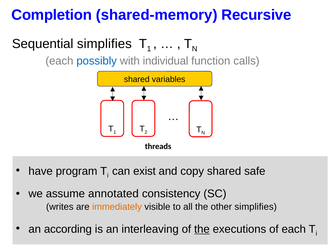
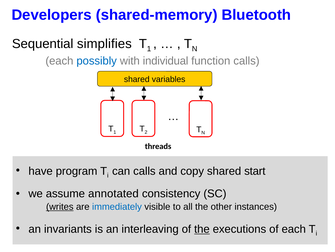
Completion: Completion -> Developers (52, 15)
Recursive: Recursive -> Bluetooth (256, 15)
can exist: exist -> calls (144, 171)
safe: safe -> start (255, 171)
writes underline: none -> present (60, 206)
immediately colour: orange -> blue (117, 206)
other simplifies: simplifies -> instances (256, 206)
according: according -> invariants (68, 229)
